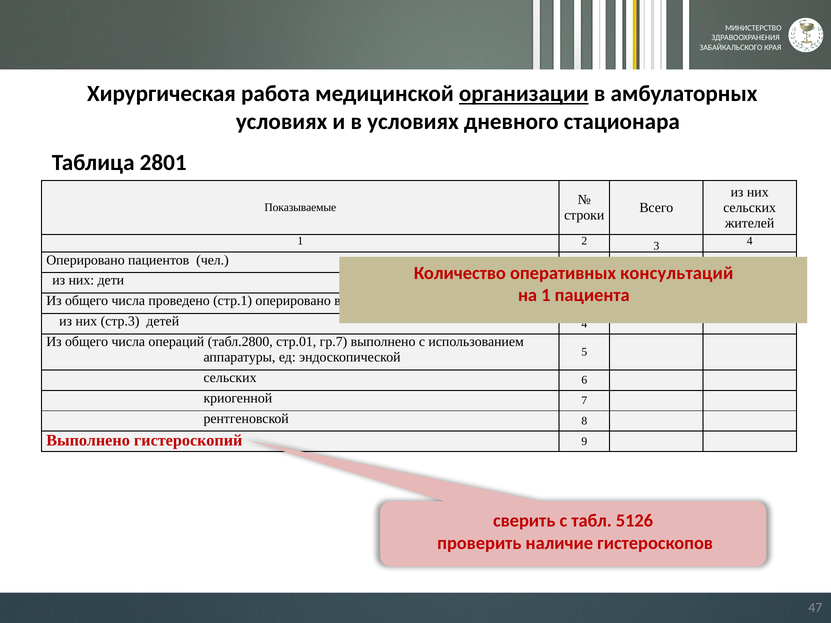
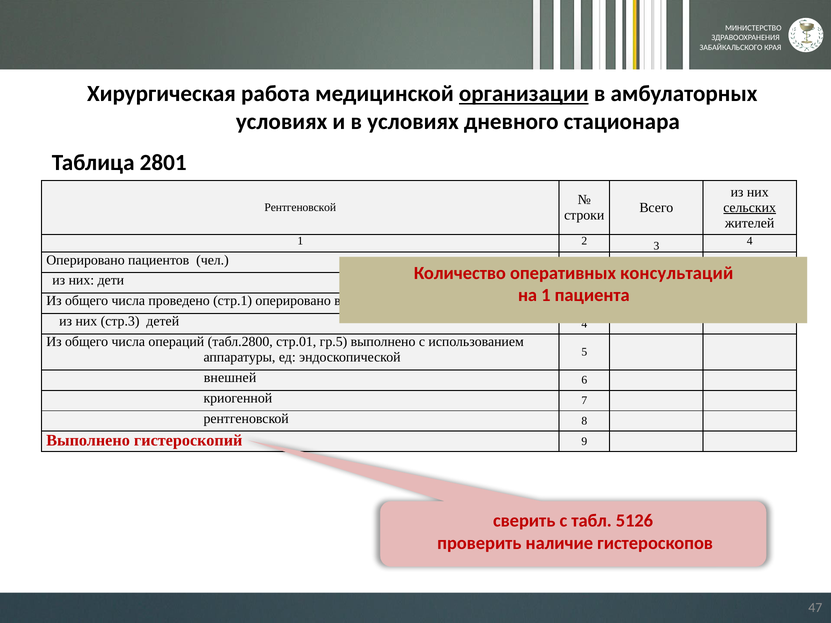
сельских underline: none -> present (750, 208)
Показываемые: Показываемые -> Рентгеновской (300, 208)
гр.7: гр.7 -> гр.5 (334, 342)
сельских: сельских -> внешней (230, 378)
